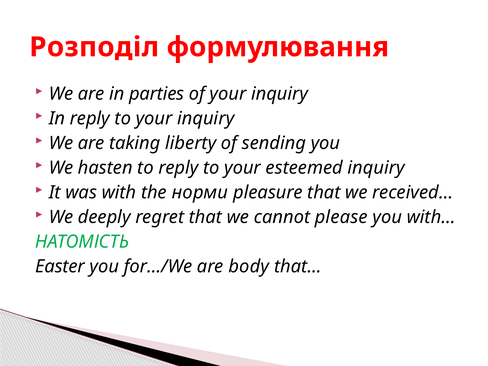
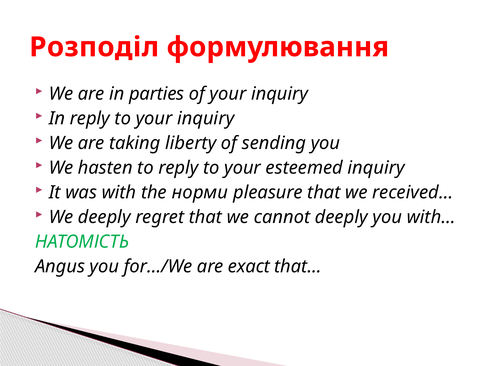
cannot please: please -> deeply (341, 217)
Easter: Easter -> Angus (60, 267)
body: body -> exact (249, 267)
